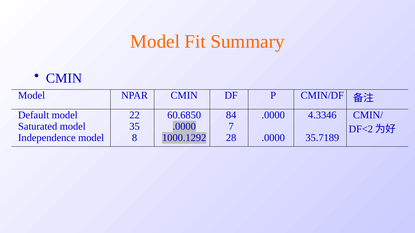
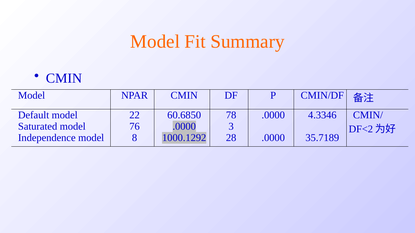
84: 84 -> 78 (231, 115)
35: 35 -> 76 (135, 127)
7: 7 -> 3 (231, 127)
